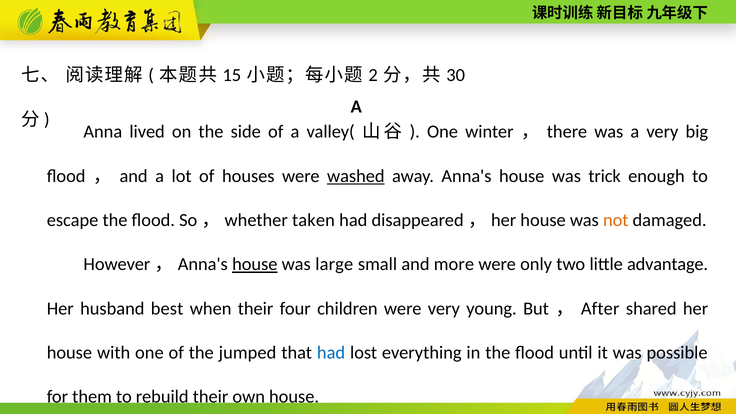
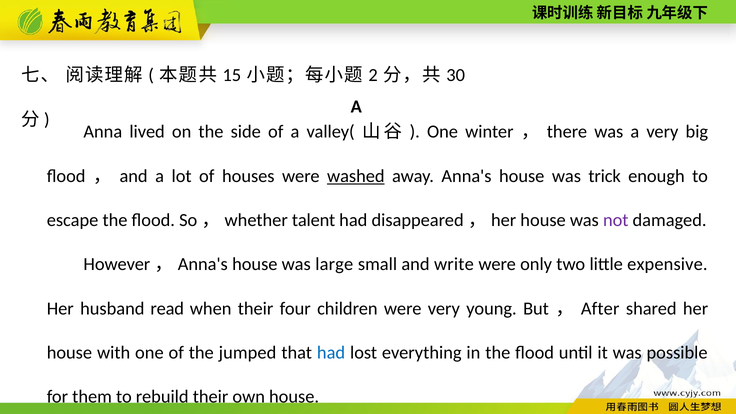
taken: taken -> talent (314, 220)
not colour: orange -> purple (616, 220)
house underline: present -> none (255, 264)
more: more -> write (454, 264)
advantage: advantage -> expensive (667, 264)
best: best -> read (167, 308)
